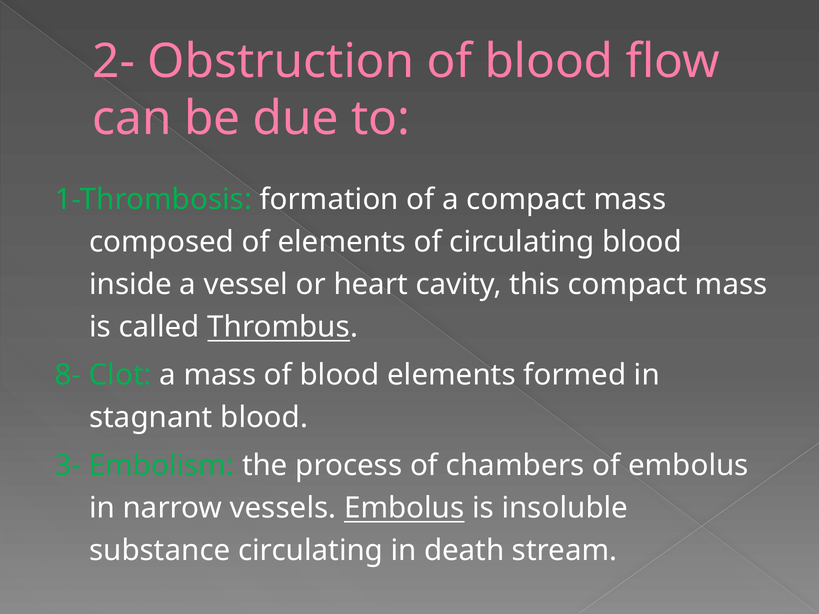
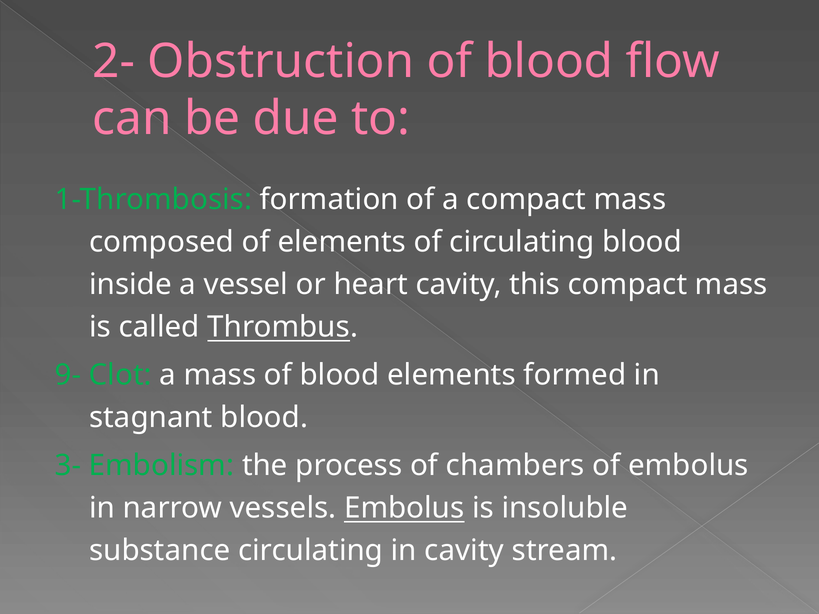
8-: 8- -> 9- (68, 375)
in death: death -> cavity (464, 551)
